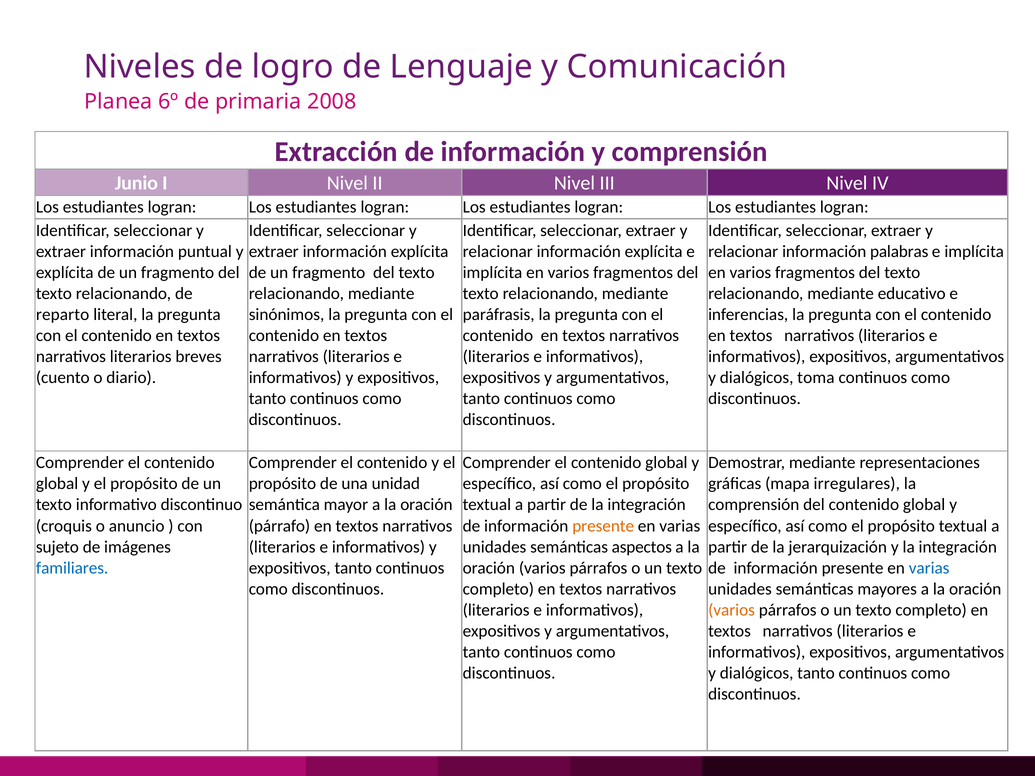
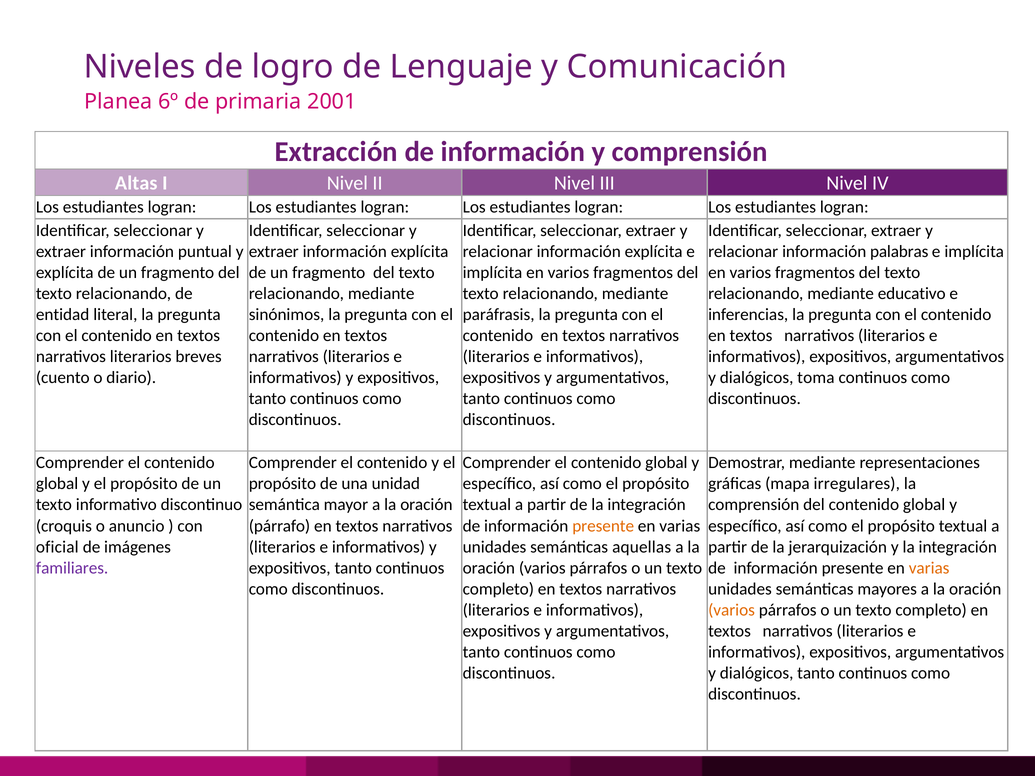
2008: 2008 -> 2001 (332, 102)
Junio: Junio -> Altas (136, 183)
reparto: reparto -> entidad (63, 315)
sujeto: sujeto -> oficial (57, 547)
aspectos: aspectos -> aquellas (642, 547)
familiares colour: blue -> purple (72, 568)
varias colour: blue -> orange (929, 568)
